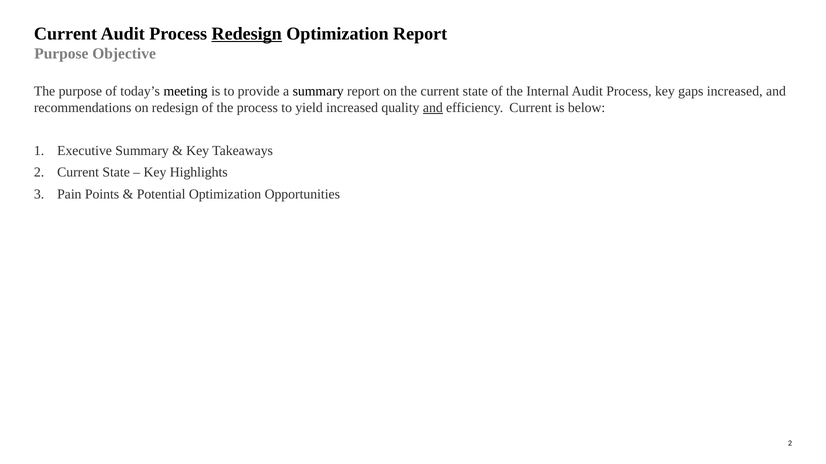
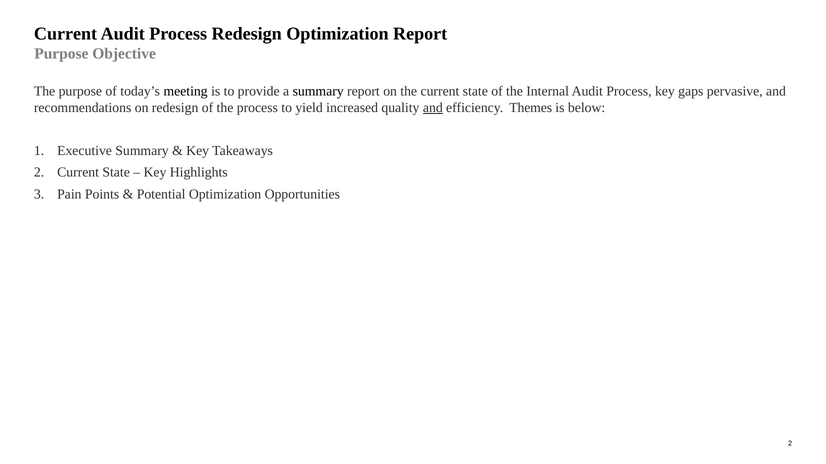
Redesign underline: present -> none (247, 34)
gaps increased: increased -> pervasive (735, 91)
efficiency Current: Current -> Themes (531, 108)
